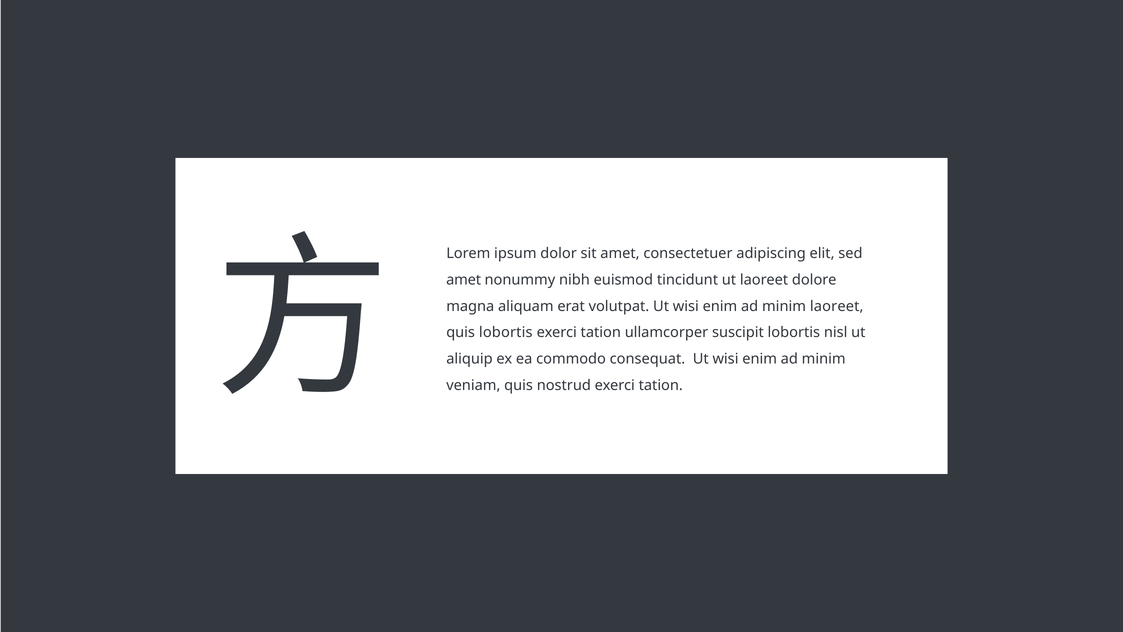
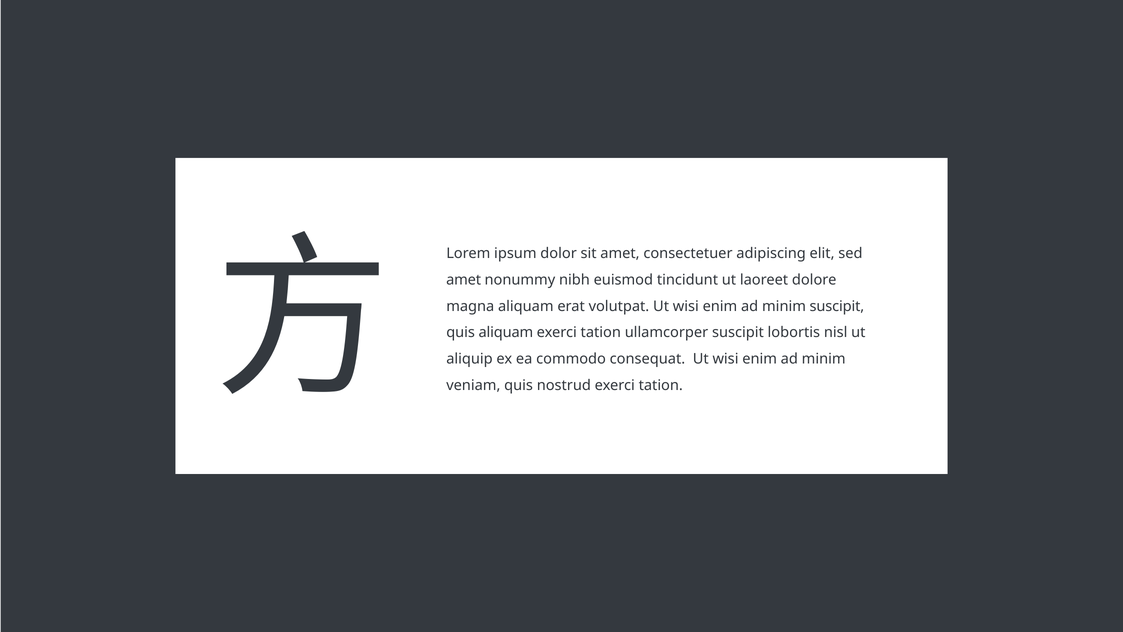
minim laoreet: laoreet -> suscipit (837, 306)
quis lobortis: lobortis -> aliquam (506, 332)
